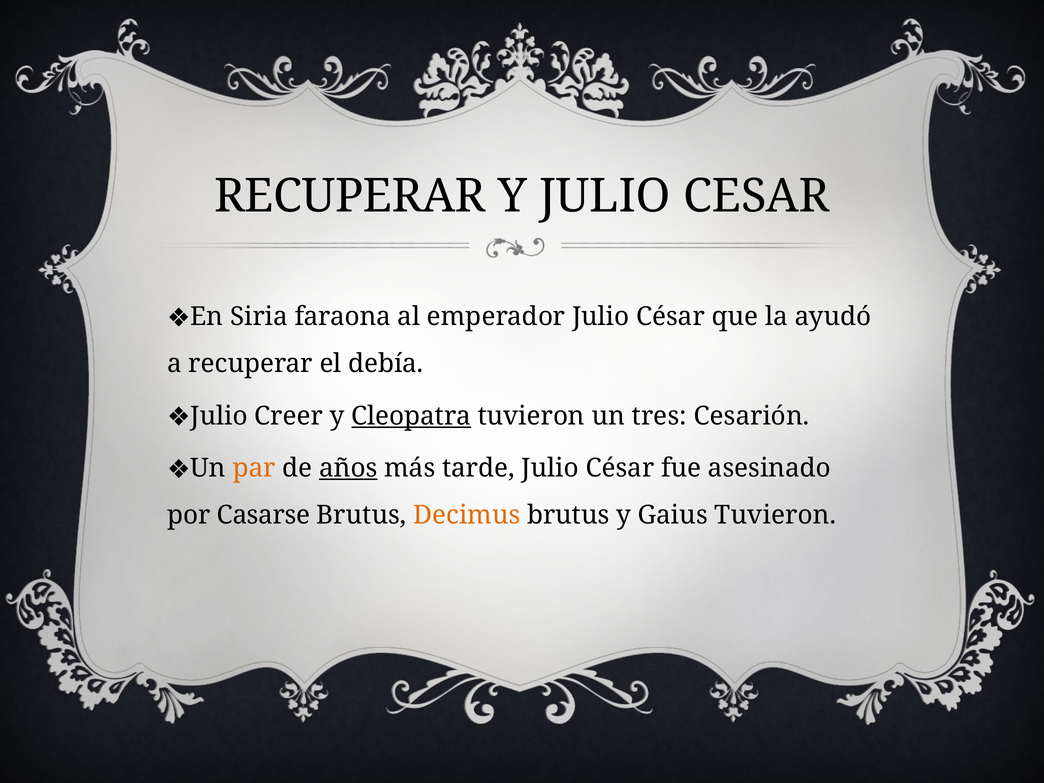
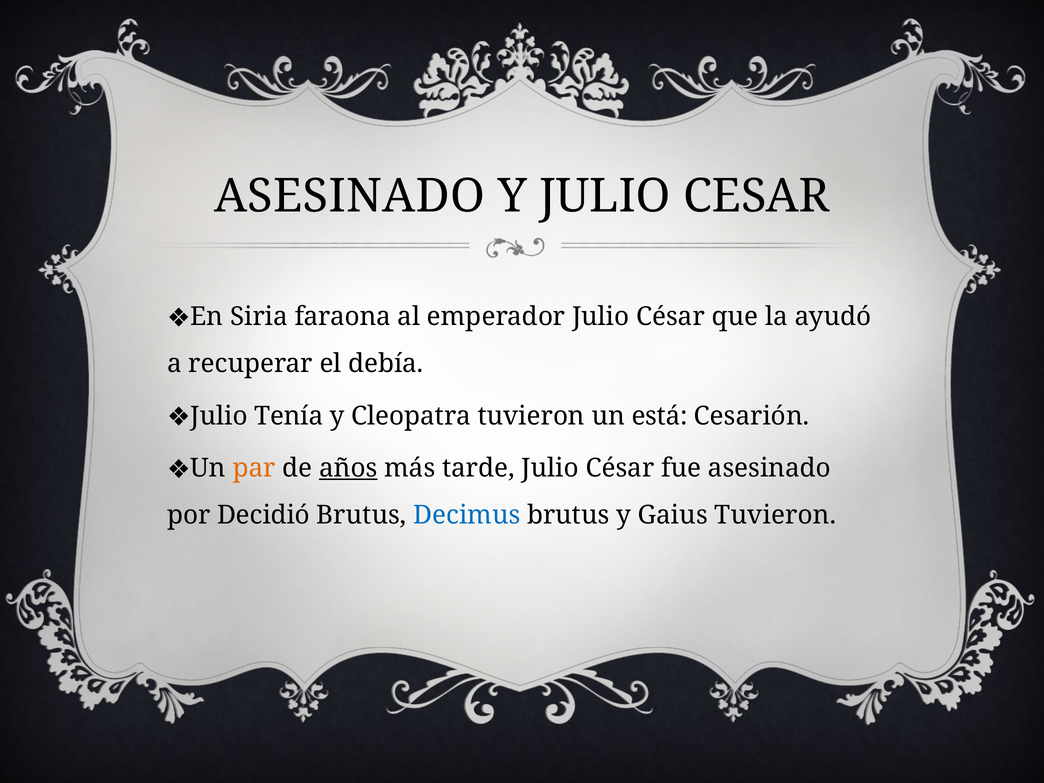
RECUPERAR: RECUPERAR -> ASESINADO (350, 196)
Creer: Creer -> Tenía (289, 416)
Cleopatra underline: present -> none (411, 416)
tres: tres -> está (660, 416)
Casarse: Casarse -> Decidió (264, 515)
Decimus colour: orange -> blue (467, 515)
